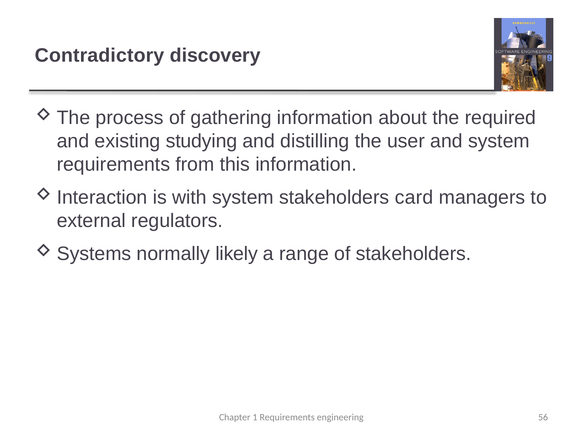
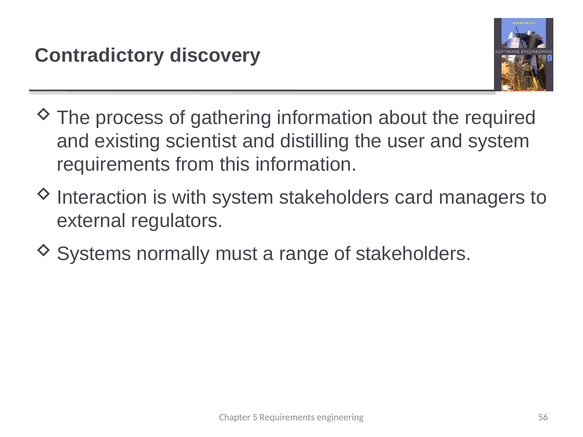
studying: studying -> scientist (201, 141)
likely: likely -> must (236, 254)
1: 1 -> 5 (255, 418)
